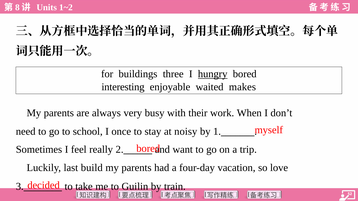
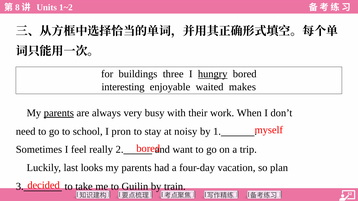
parents underline: none -> present (59, 113)
once: once -> pron (121, 132)
build: build -> looks (92, 168)
love: love -> plan (279, 168)
